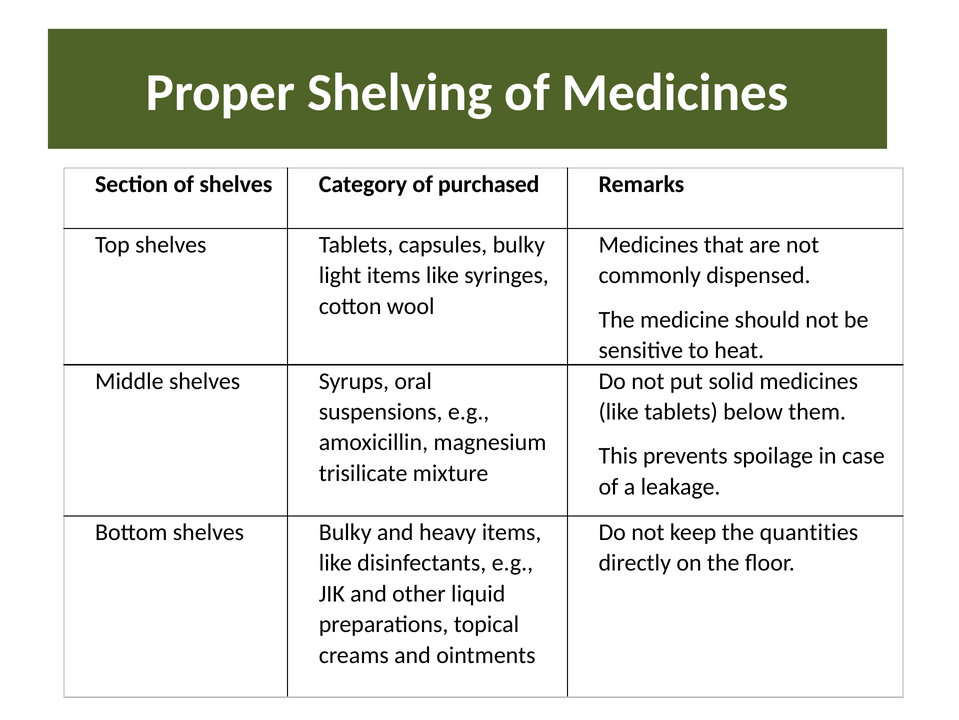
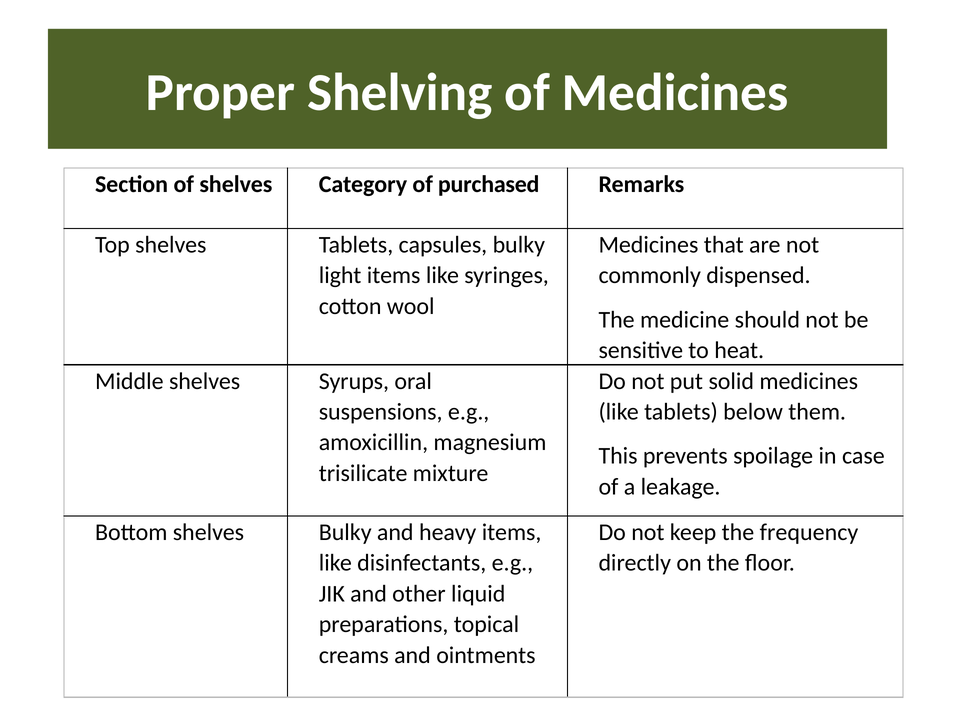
quantities: quantities -> frequency (809, 532)
